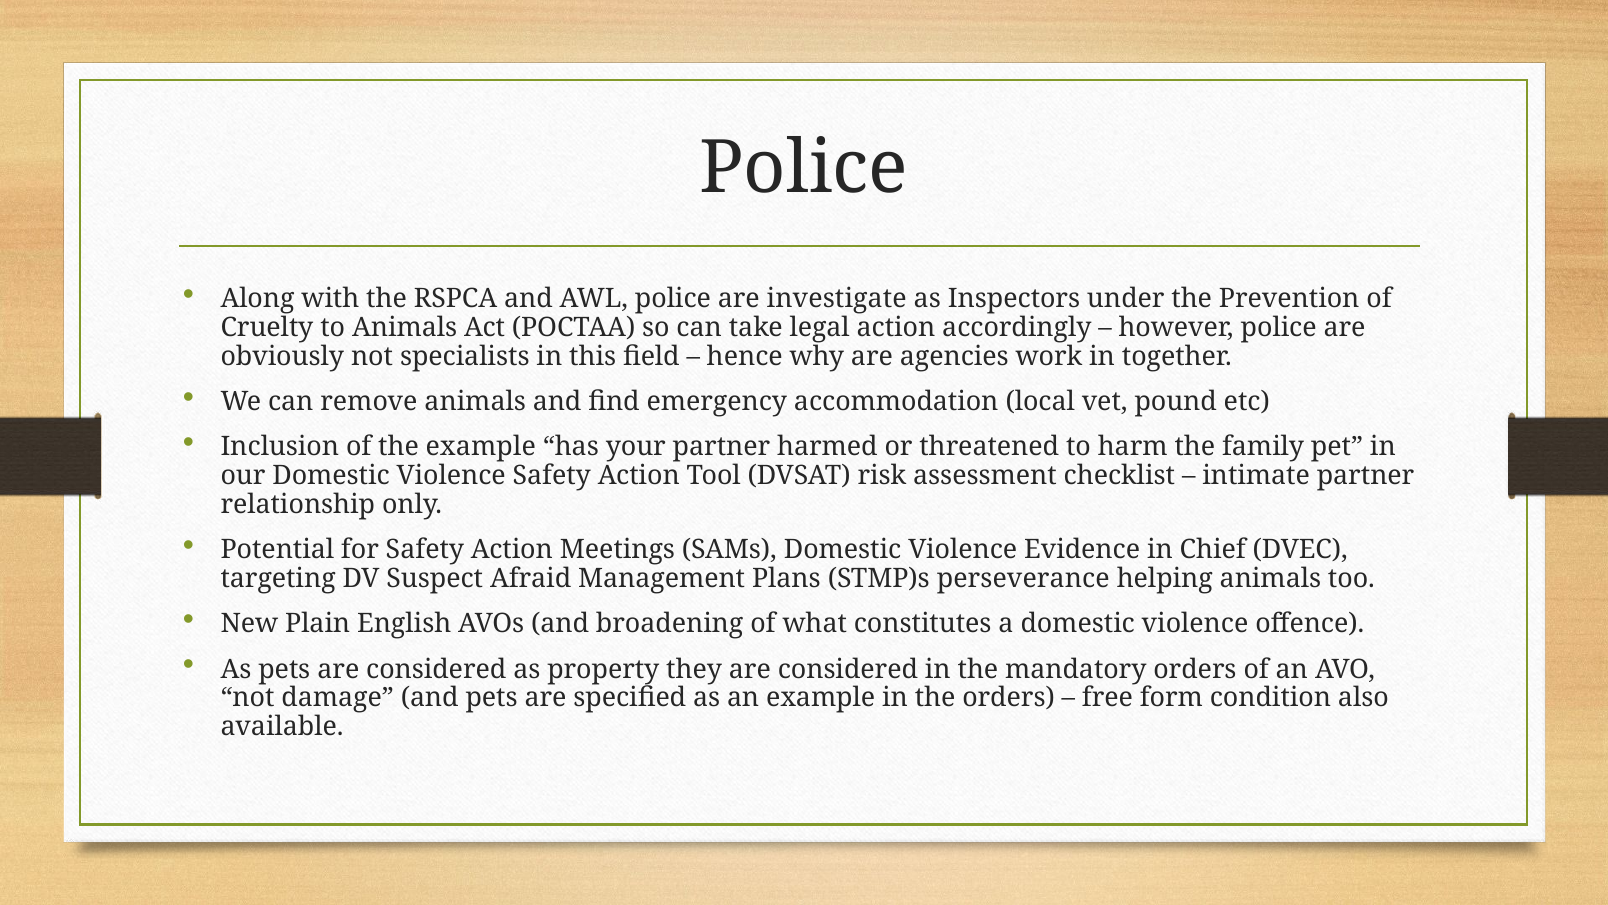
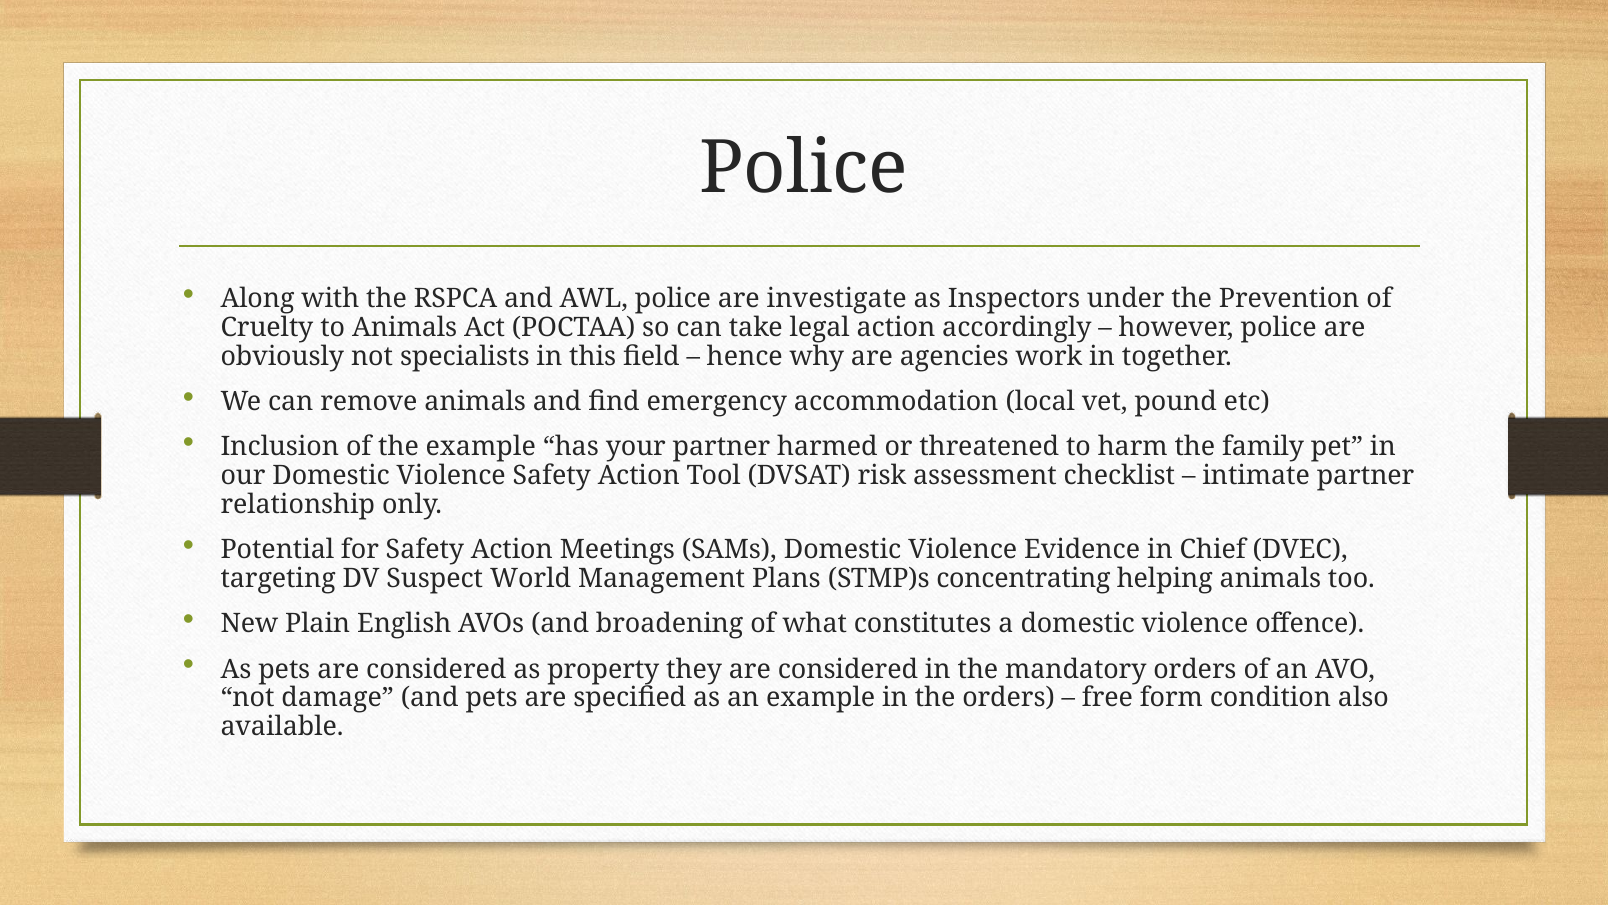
Afraid: Afraid -> World (531, 579)
perseverance: perseverance -> concentrating (1023, 579)
